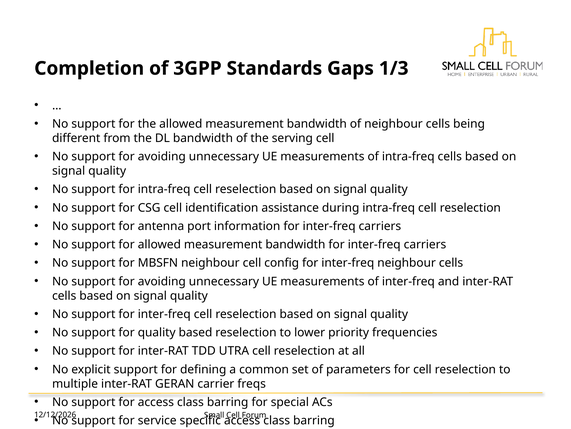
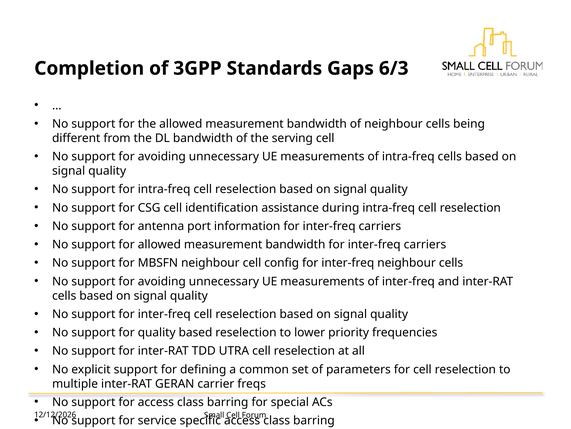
1/3: 1/3 -> 6/3 (394, 68)
